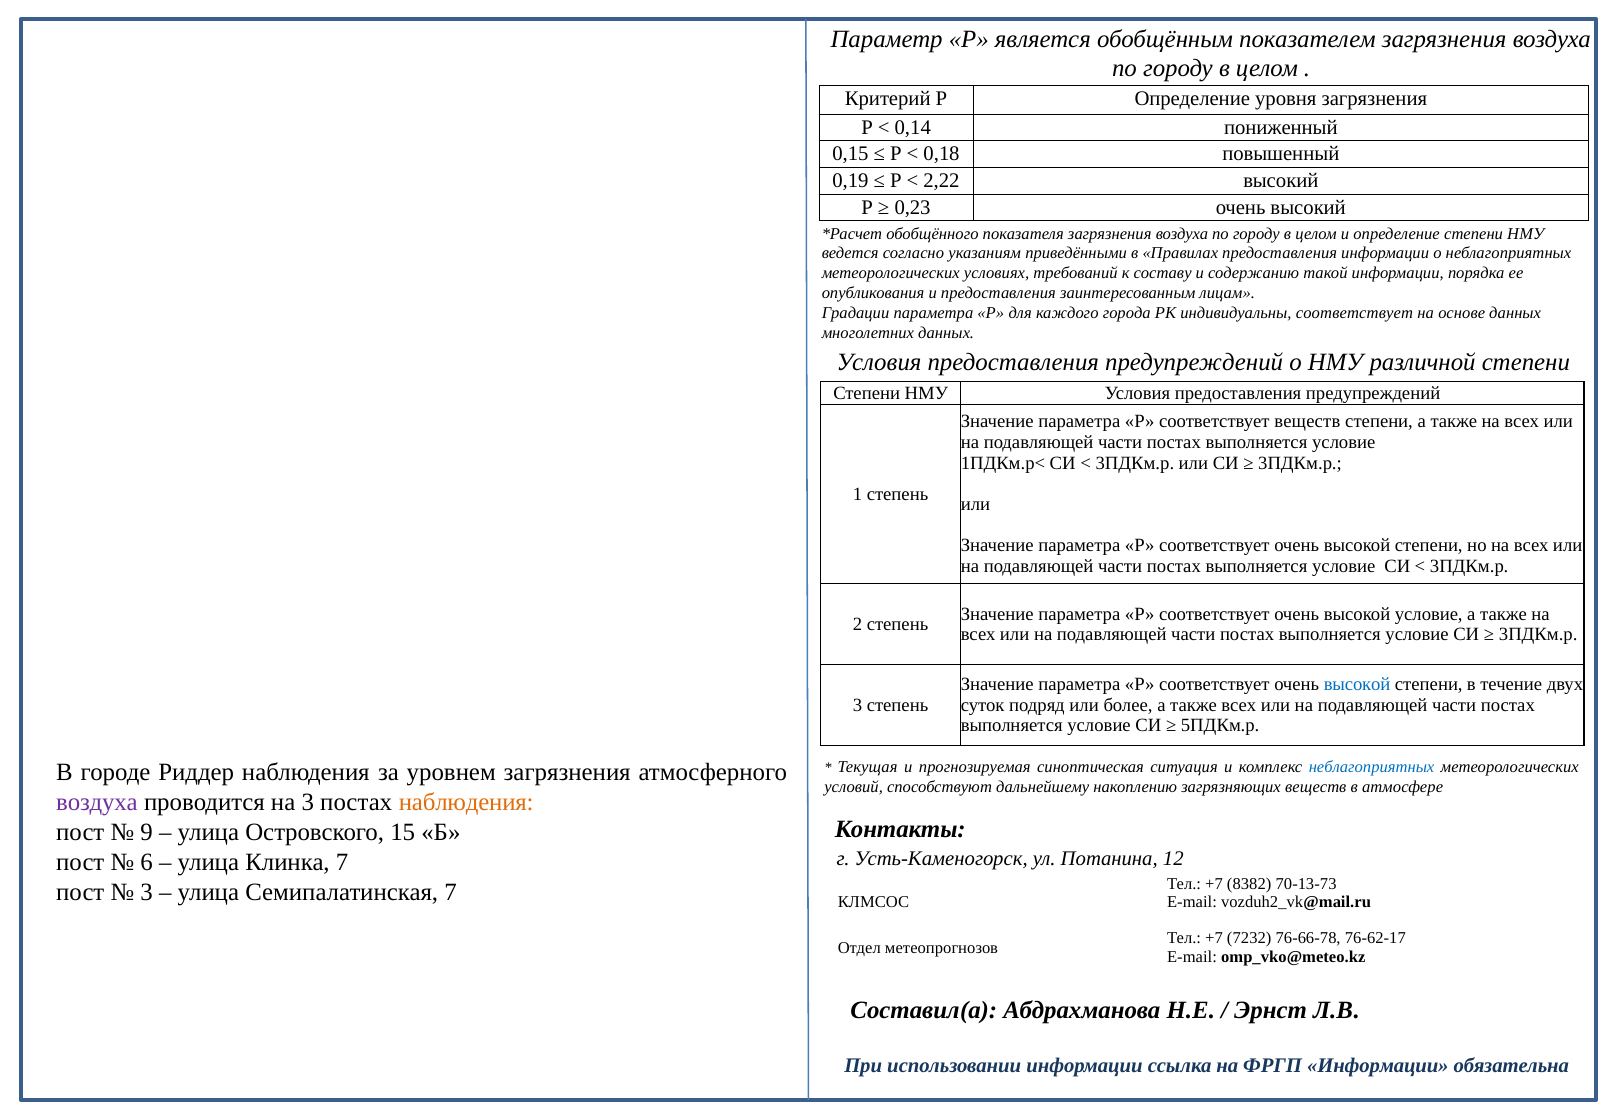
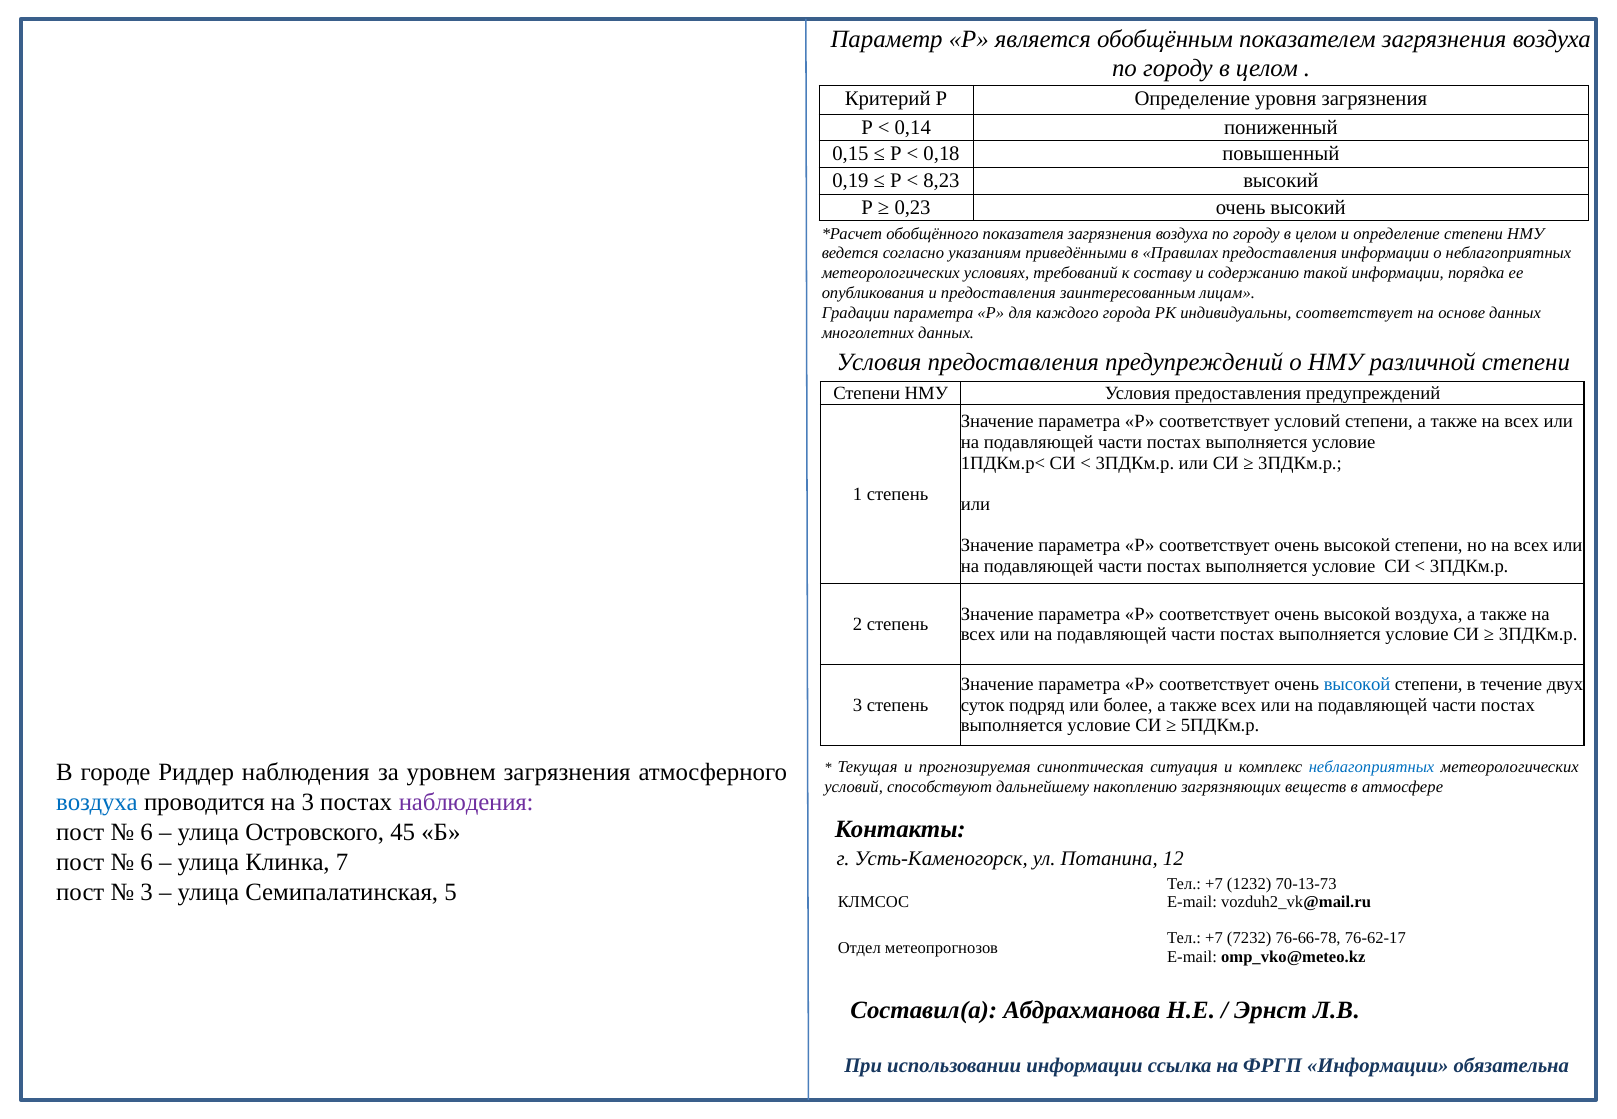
2,22: 2,22 -> 8,23 (941, 181)
соответствует веществ: веществ -> условий (1307, 422)
высокой условие: условие -> воздуха (1429, 614)
воздуха colour: purple -> blue (97, 803)
наблюдения colour: orange -> purple (466, 803)
9: 9 -> 6 (147, 832)
15: 15 -> 45 (403, 832)
8382: 8382 -> 1232 (1249, 884)
Семипалатинская 7: 7 -> 5 (451, 892)
